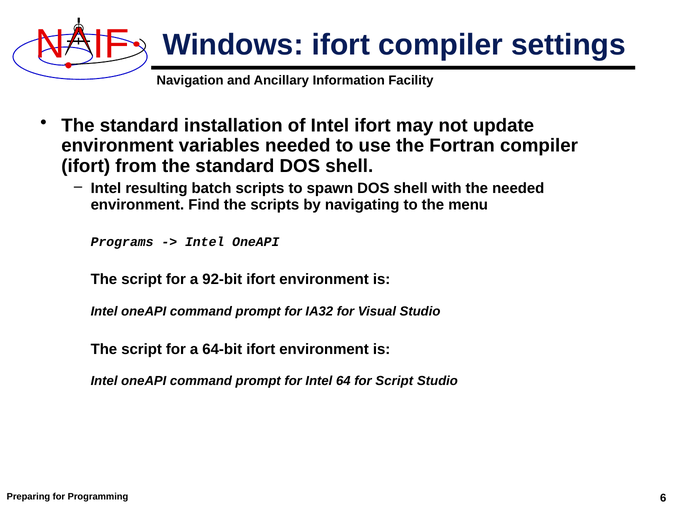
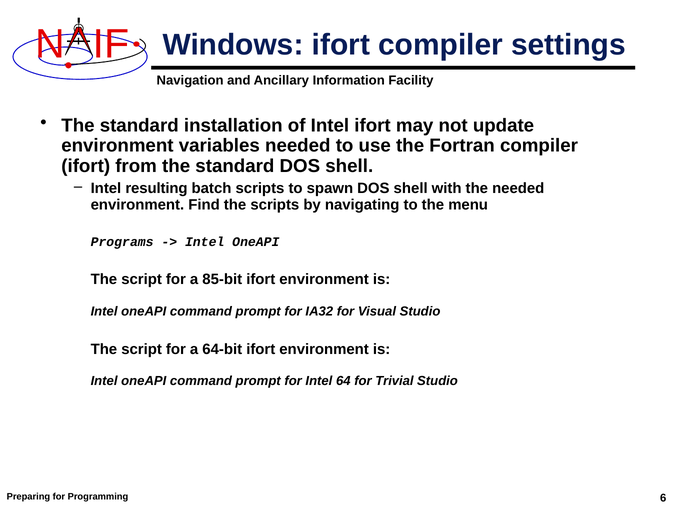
92-bit: 92-bit -> 85-bit (222, 279)
for Script: Script -> Trivial (394, 381)
